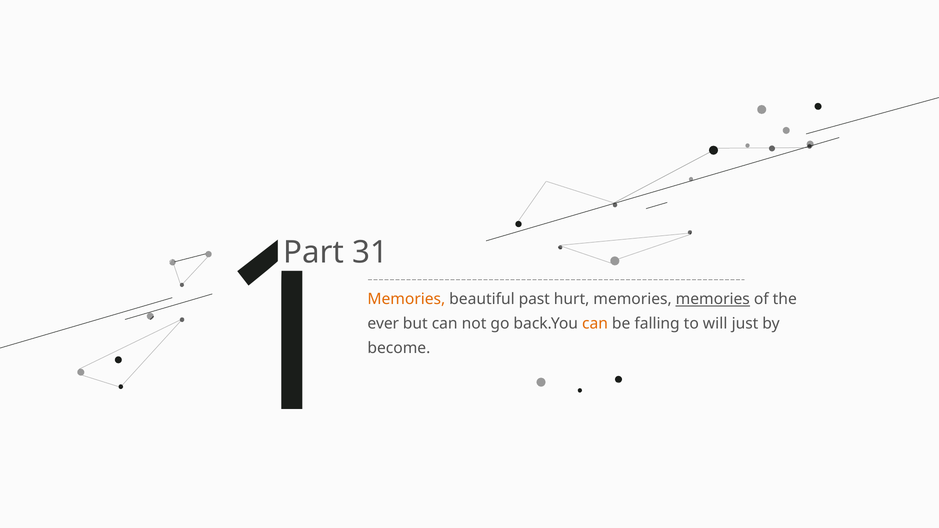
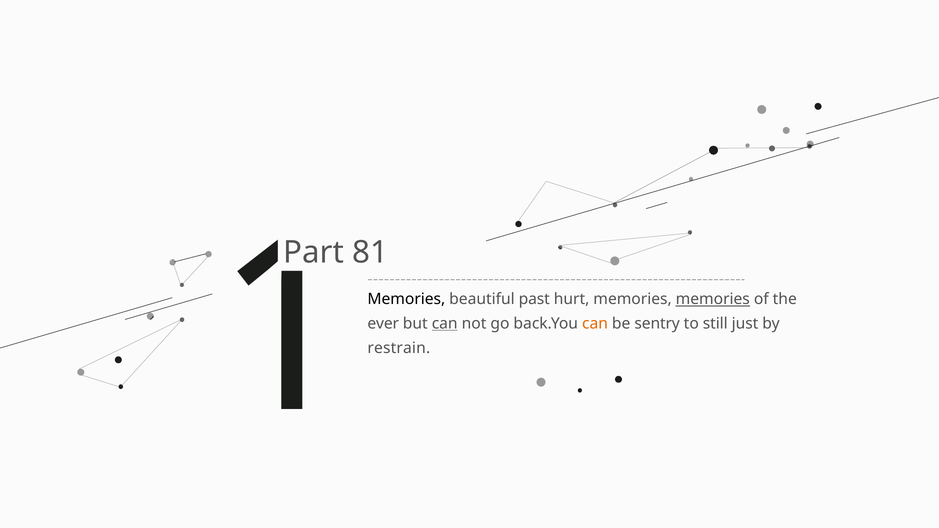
31: 31 -> 81 (370, 252)
Memories colour: orange -> black (406, 299)
can underline: none -> present (445, 324)
falling: falling -> sentry (657, 324)
will: will -> still (715, 324)
become: become -> restrain (399, 348)
